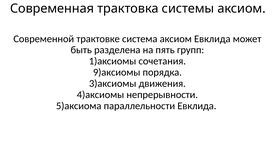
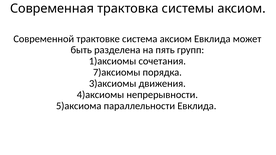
9)аксиомы: 9)аксиомы -> 7)аксиомы (117, 72)
